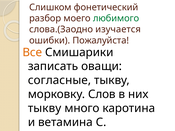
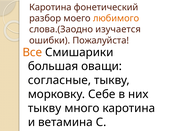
Слишком: Слишком -> Каротина (50, 7)
любимого colour: green -> orange (116, 18)
записать: записать -> большая (53, 66)
Слов: Слов -> Себе (102, 94)
